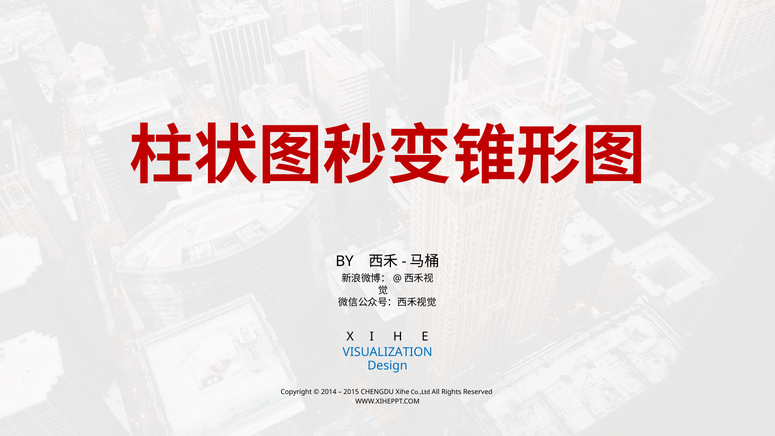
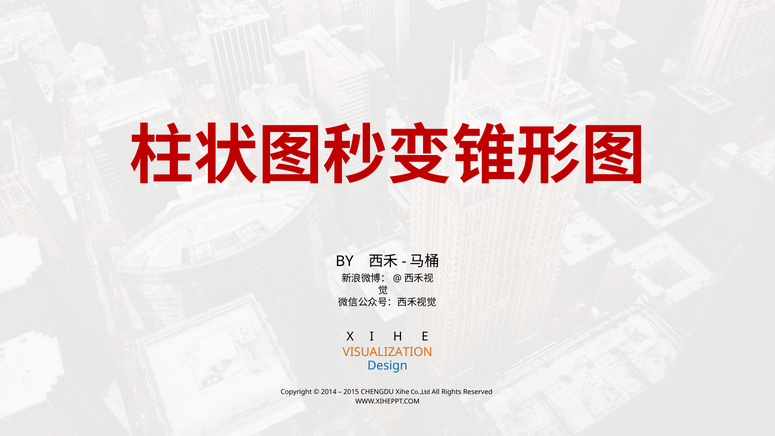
VISUALIZATION colour: blue -> orange (387, 352)
